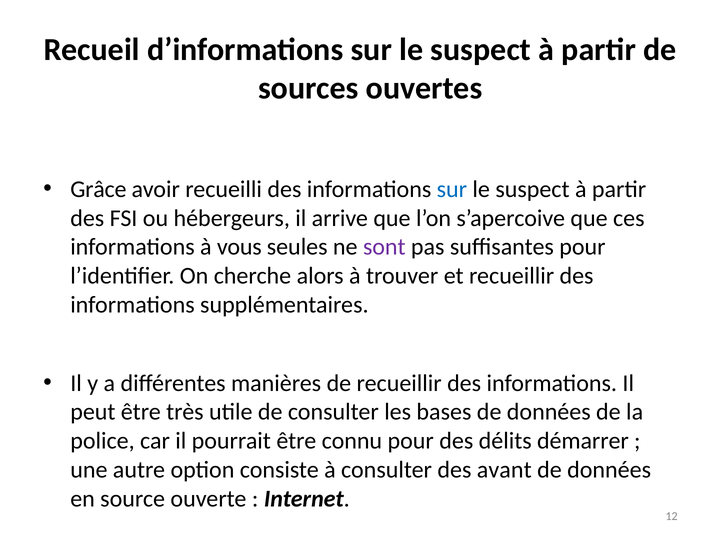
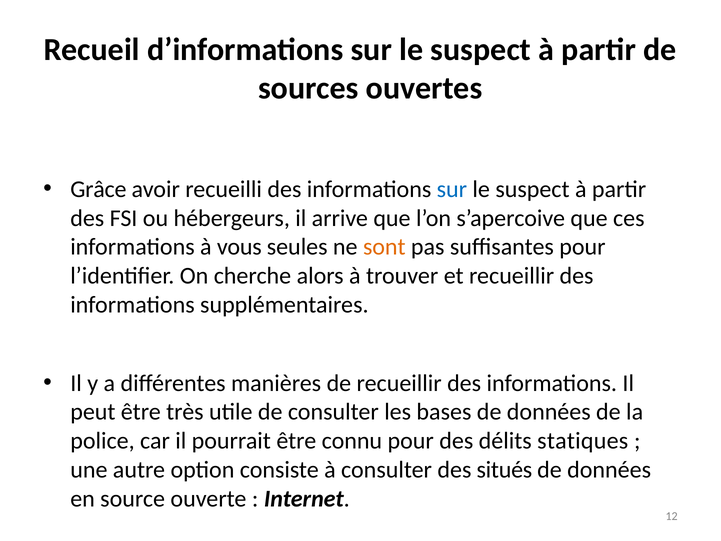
sont colour: purple -> orange (384, 247)
démarrer: démarrer -> statiques (583, 441)
avant: avant -> situés (504, 470)
